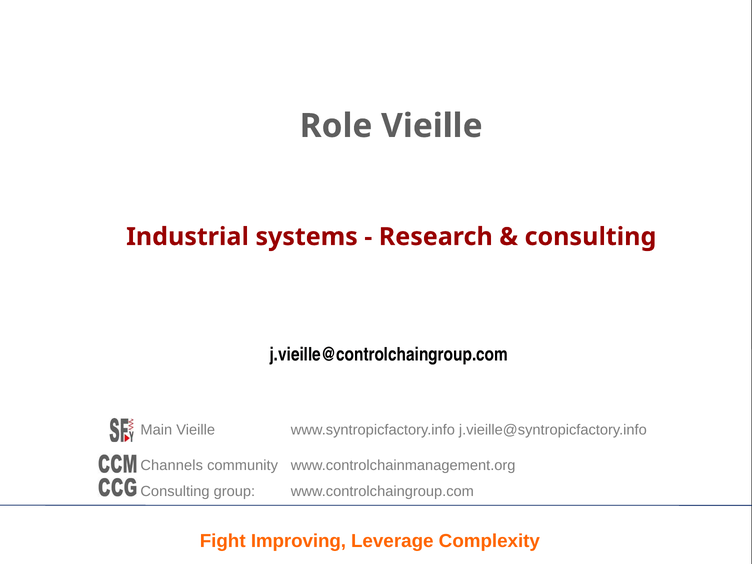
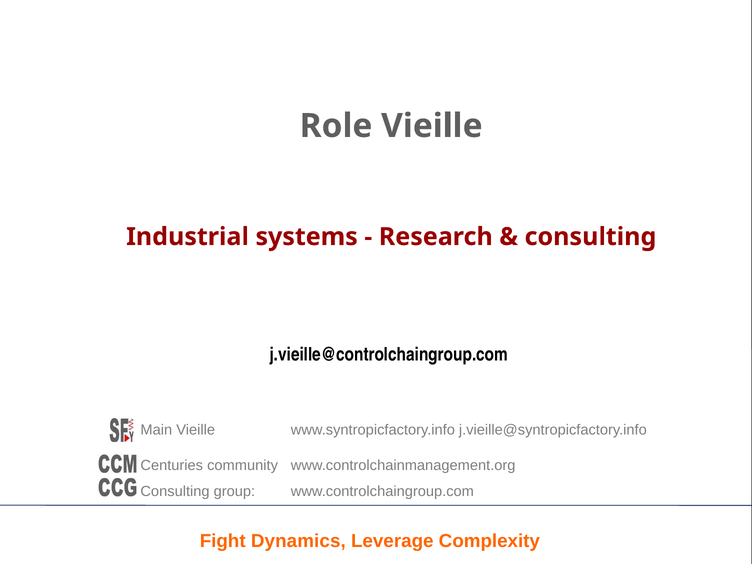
Channels: Channels -> Centuries (172, 465)
Improving: Improving -> Dynamics (298, 541)
